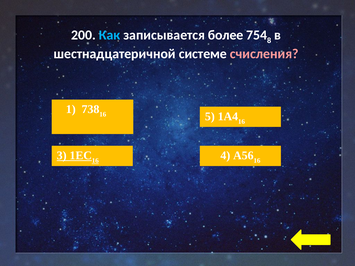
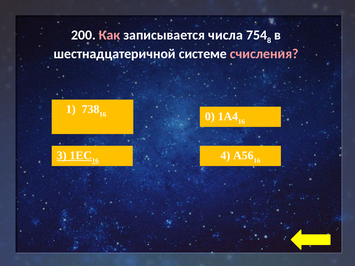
Как colour: light blue -> pink (110, 35)
более: более -> числа (225, 35)
5: 5 -> 0 (210, 116)
